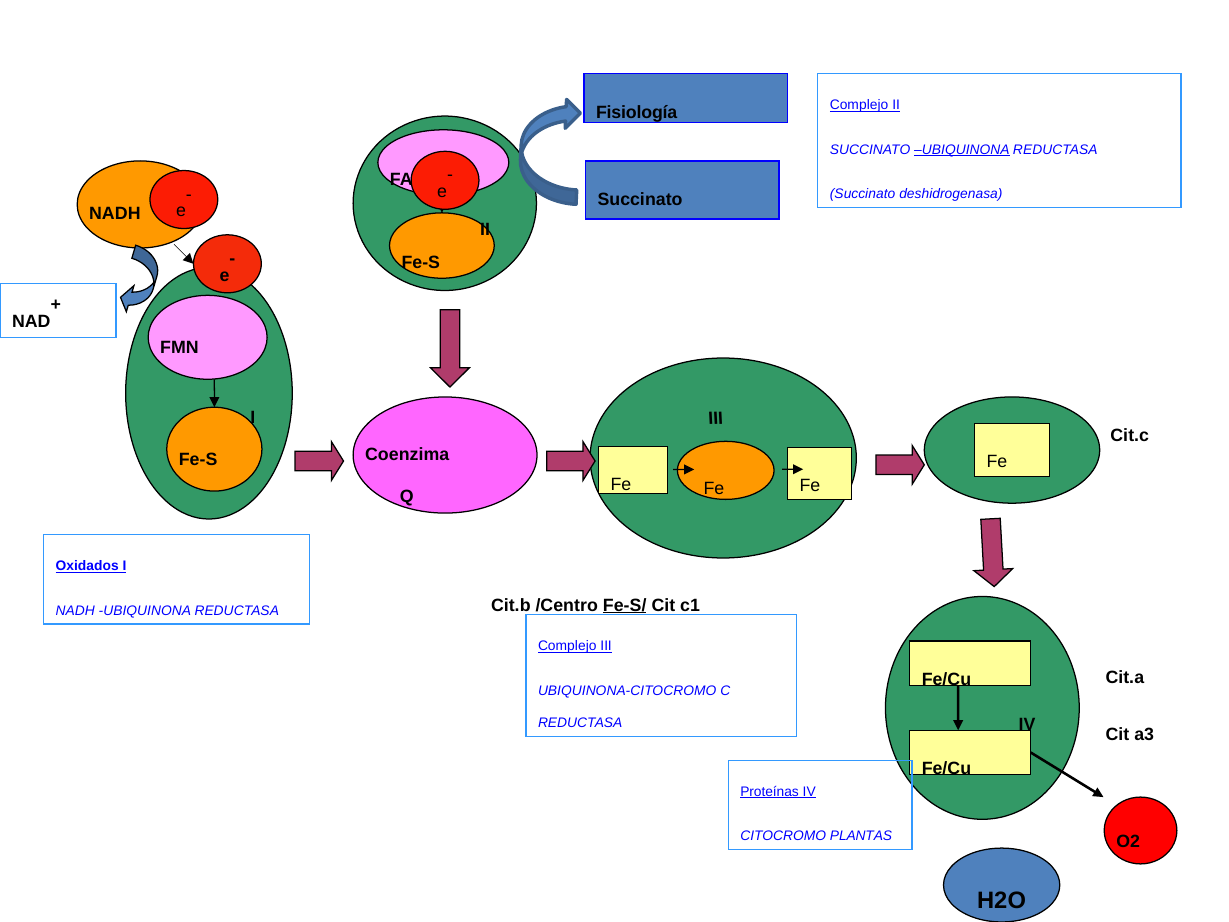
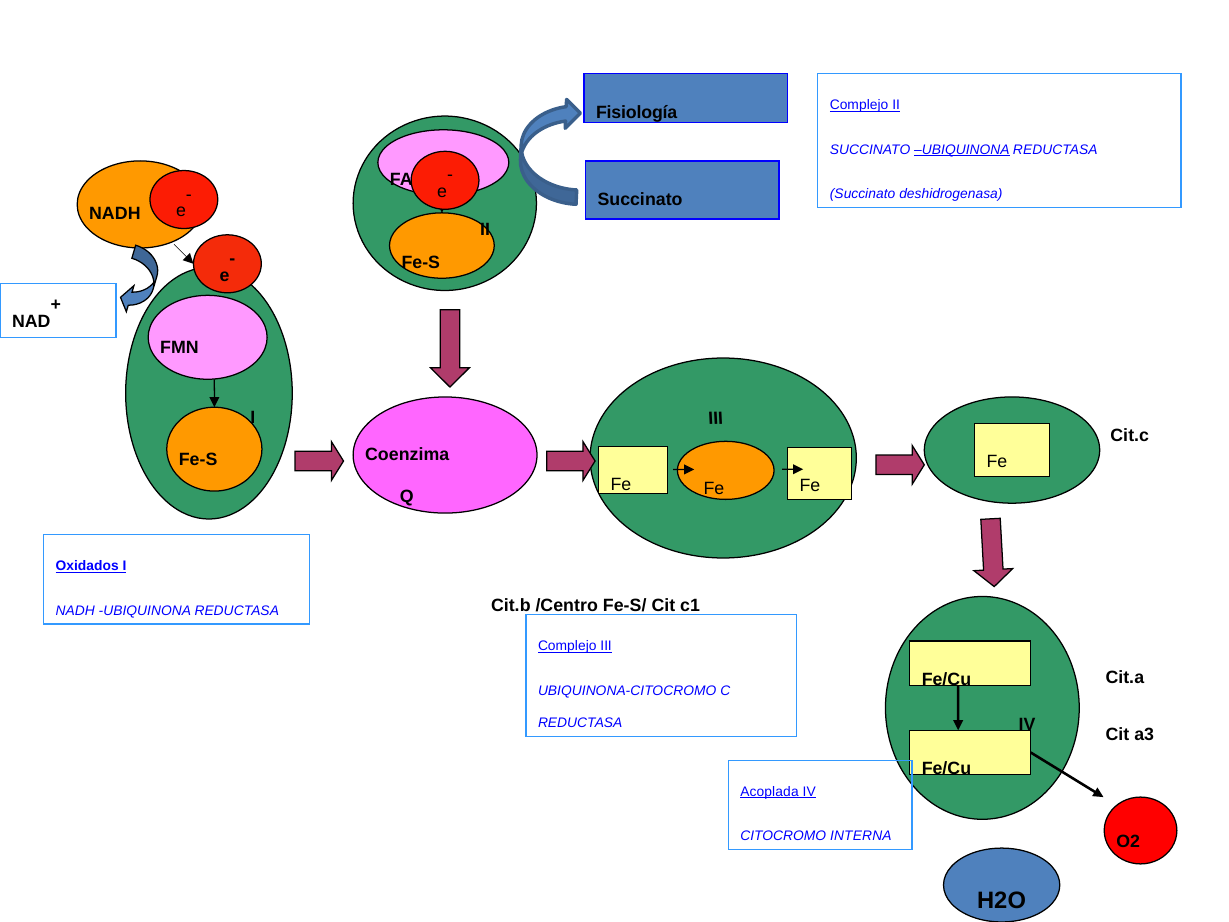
Fe-S/ underline: present -> none (625, 605)
Proteínas: Proteínas -> Acoplada (770, 791)
PLANTAS: PLANTAS -> INTERNA (861, 836)
